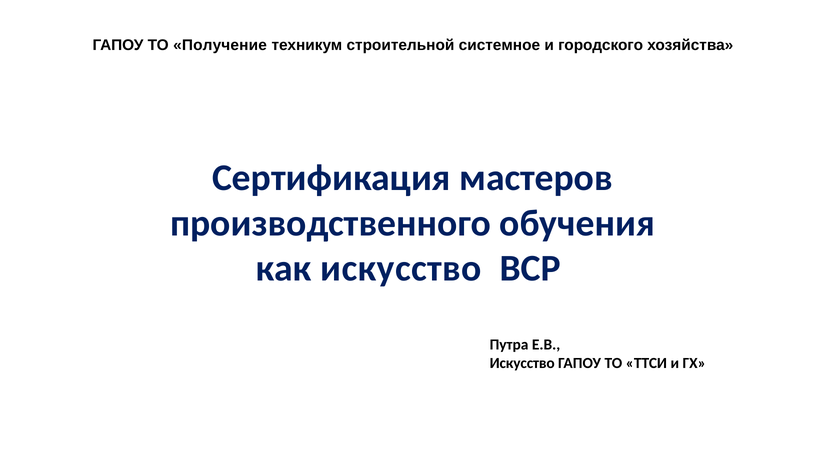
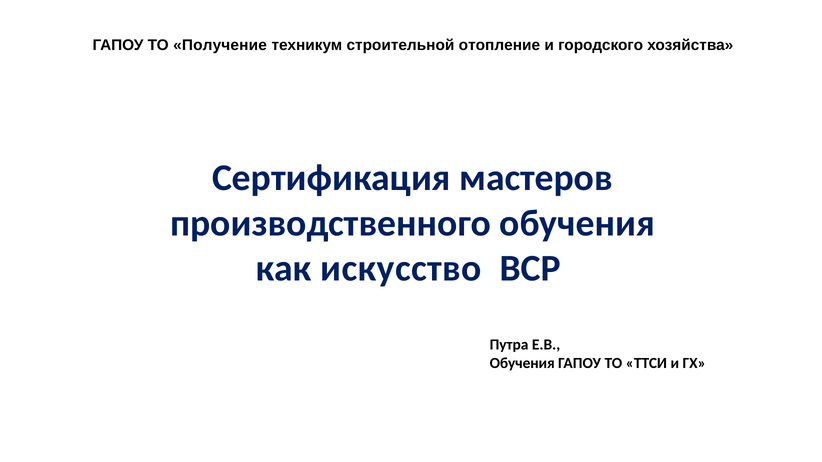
системное: системное -> отопление (499, 45)
Искусство: Искусство -> Обучения (522, 364)
